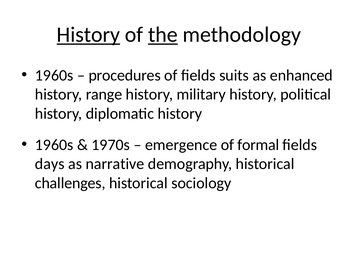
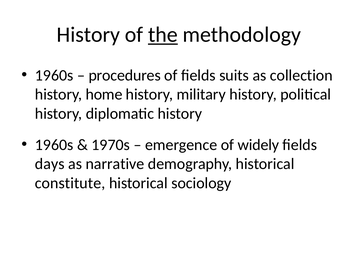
History underline: present -> none (88, 35)
enhanced: enhanced -> collection (301, 75)
range: range -> home (104, 94)
formal: formal -> widely (258, 145)
challenges: challenges -> constitute (70, 183)
